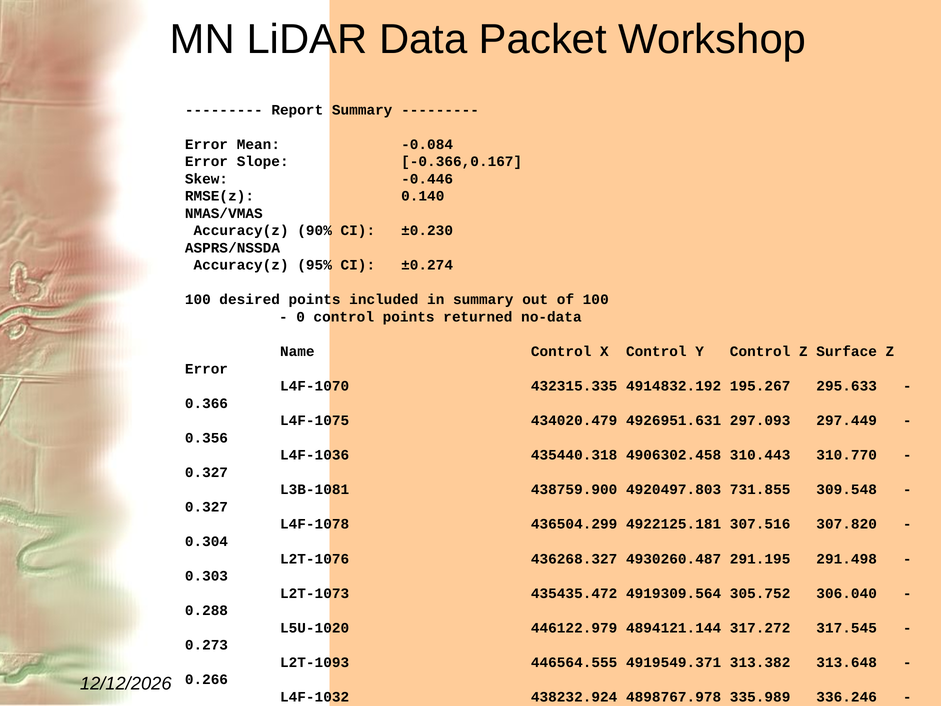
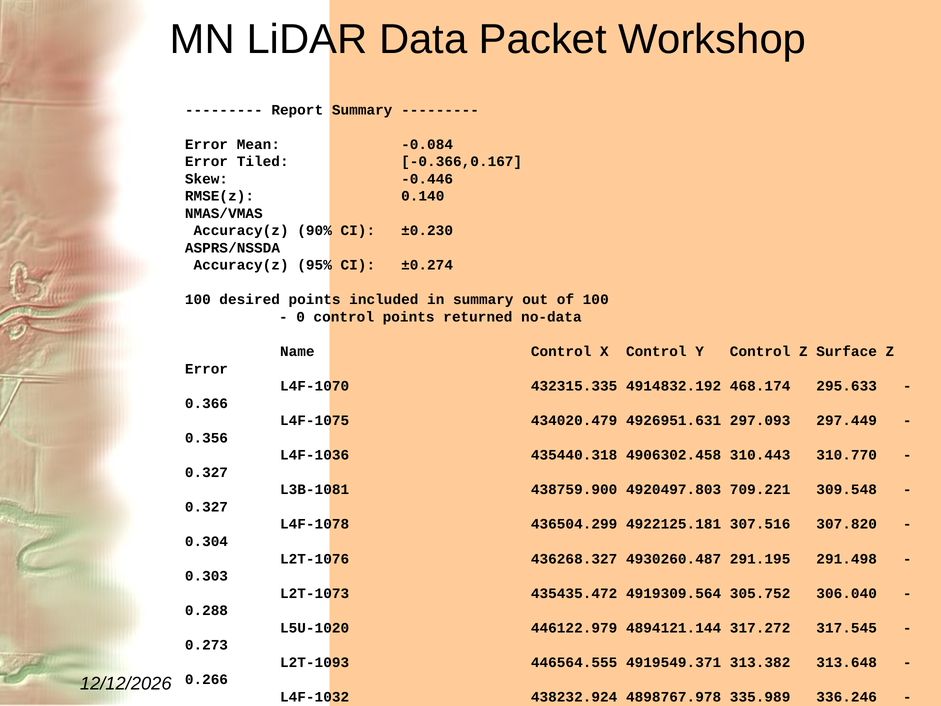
Slope: Slope -> Tiled (263, 162)
195.267: 195.267 -> 468.174 (760, 386)
731.855: 731.855 -> 709.221 (760, 490)
